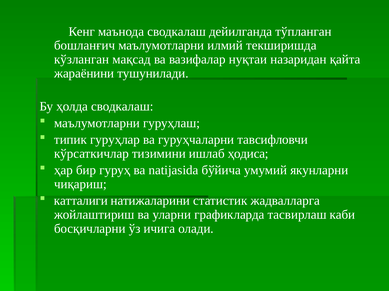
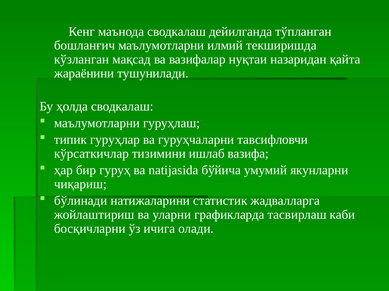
ҳодиса: ҳодиса -> вазифа (248, 154)
катталиги: катталиги -> бўлинади (81, 201)
